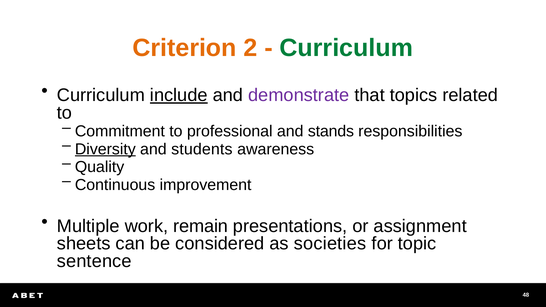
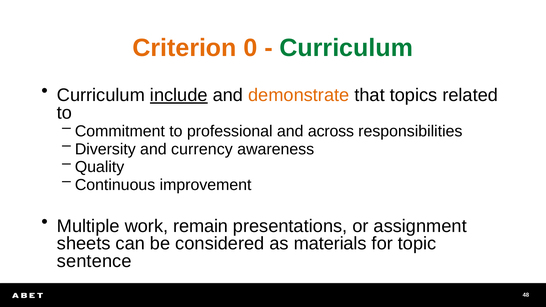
2: 2 -> 0 (250, 48)
demonstrate colour: purple -> orange (299, 95)
stands: stands -> across (331, 131)
Diversity underline: present -> none (105, 149)
students: students -> currency (202, 149)
societies: societies -> materials (330, 244)
